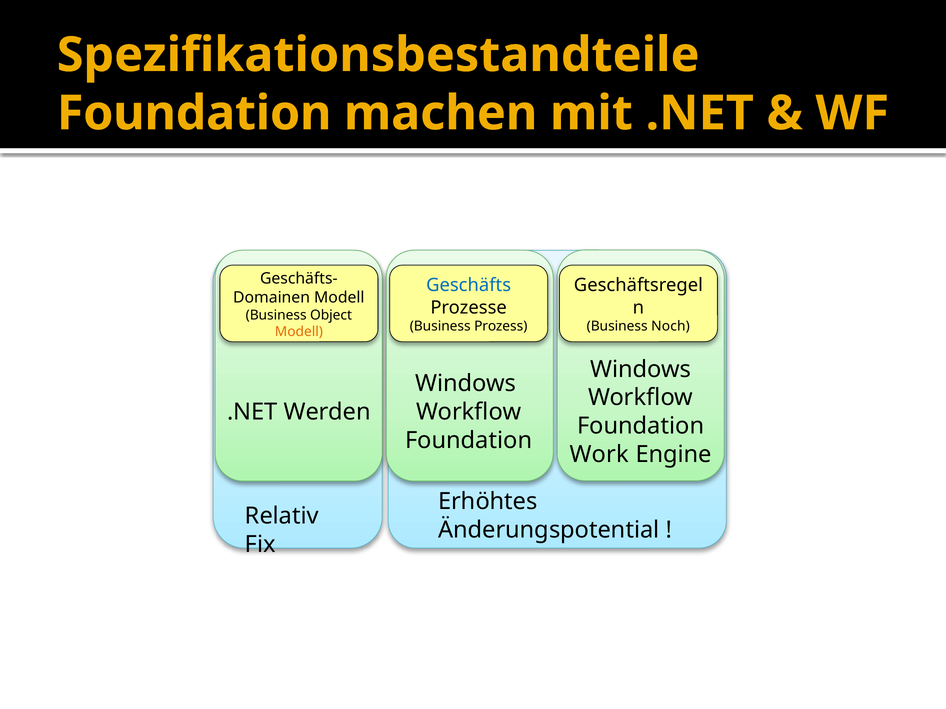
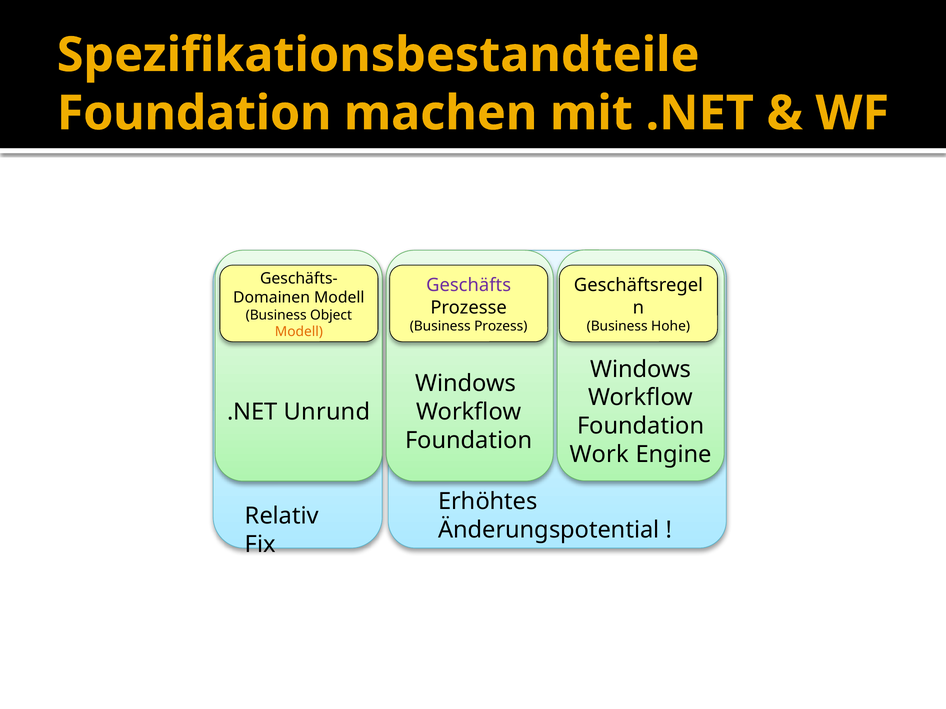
Geschäfts colour: blue -> purple (469, 286)
Noch: Noch -> Hohe (671, 327)
Werden: Werden -> Unrund (327, 412)
